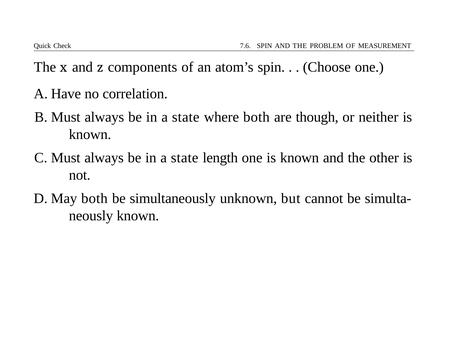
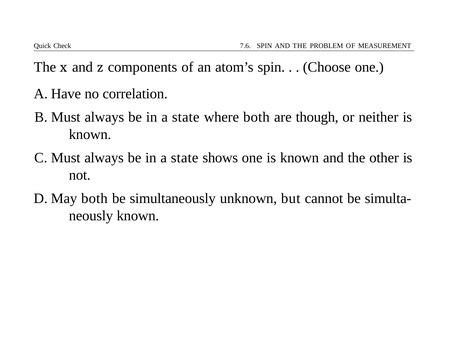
length: length -> shows (220, 158)
